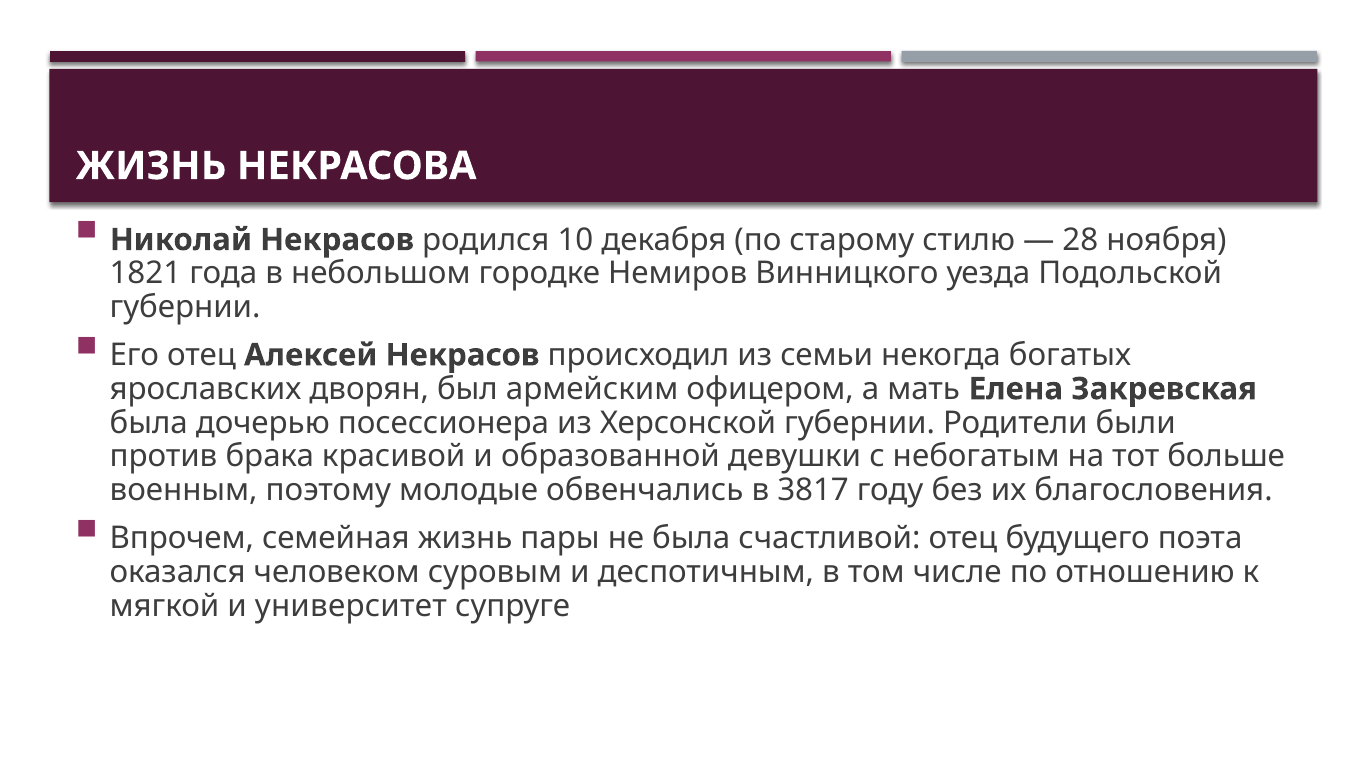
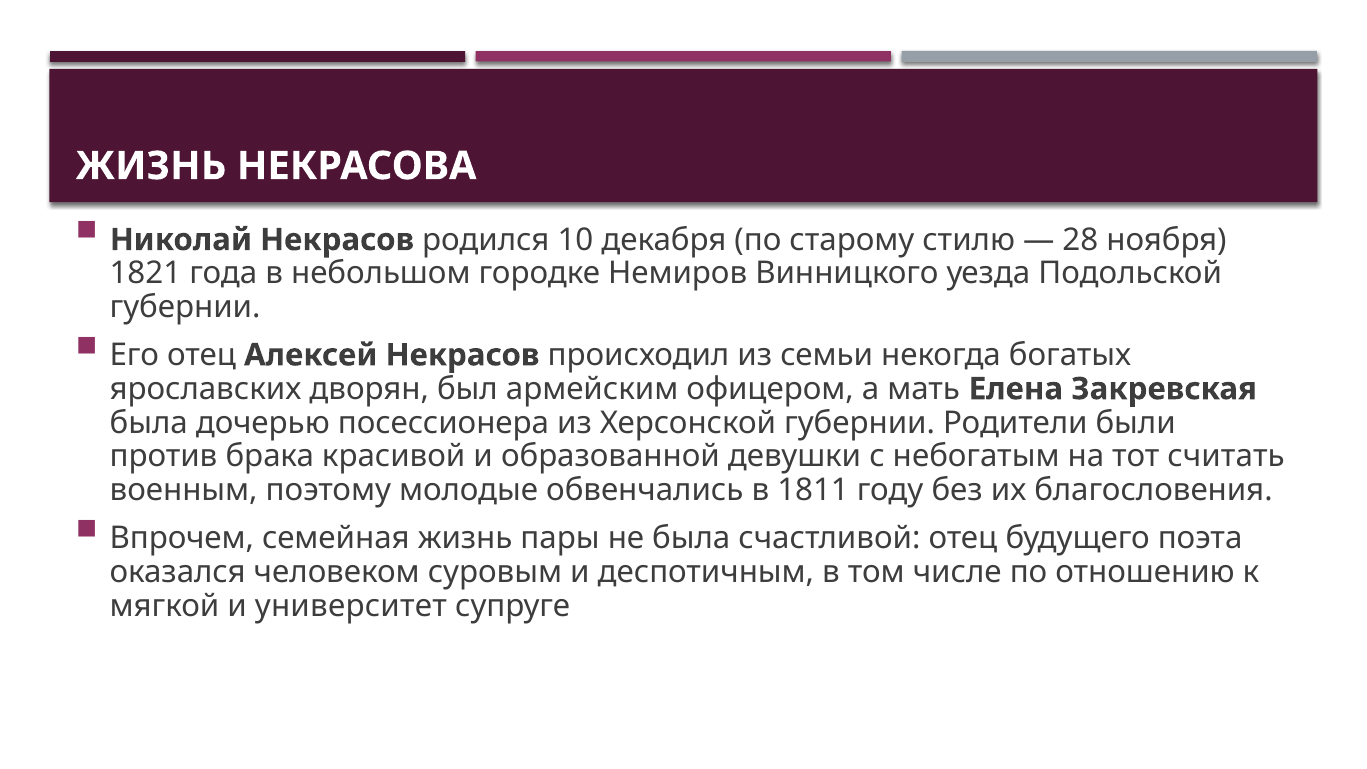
больше: больше -> считать (1226, 457)
3817: 3817 -> 1811 (813, 490)
